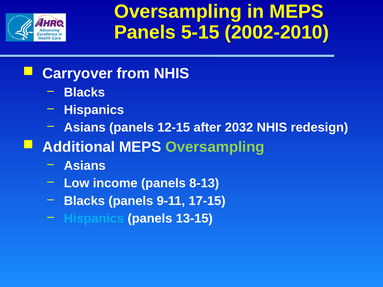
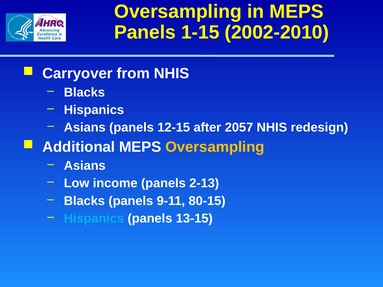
5-15: 5-15 -> 1-15 (200, 32)
2032: 2032 -> 2057 (239, 128)
Oversampling colour: light green -> yellow (215, 147)
8-13: 8-13 -> 2-13 (204, 183)
17-15: 17-15 -> 80-15 (207, 201)
